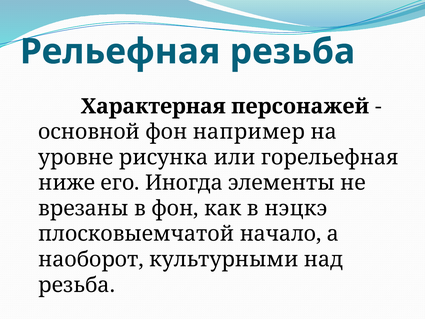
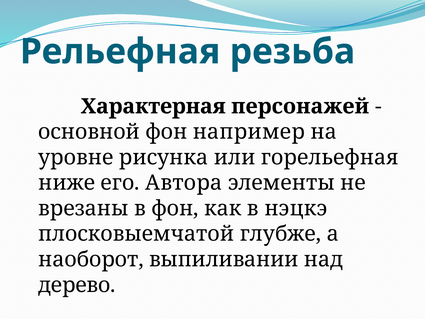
Иногда: Иногда -> Автора (184, 183)
начало: начало -> глубже (280, 234)
культурными: культурными -> выпиливании (224, 259)
резьба: резьба -> дерево (77, 285)
